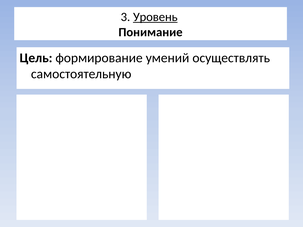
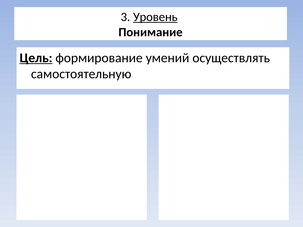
Цель underline: none -> present (36, 58)
